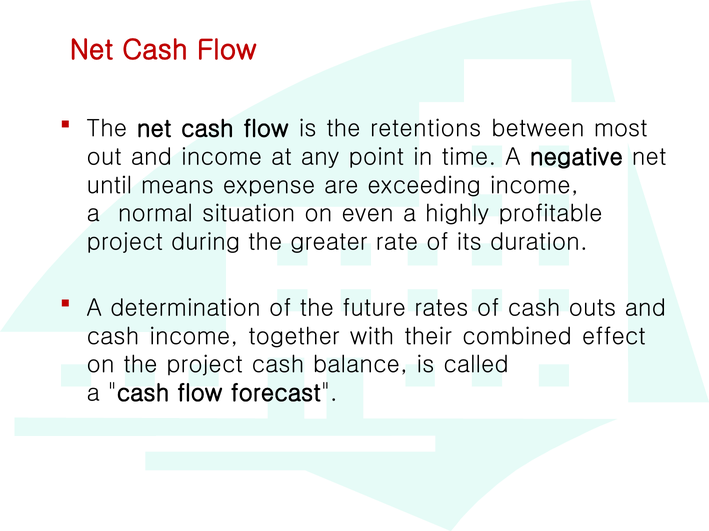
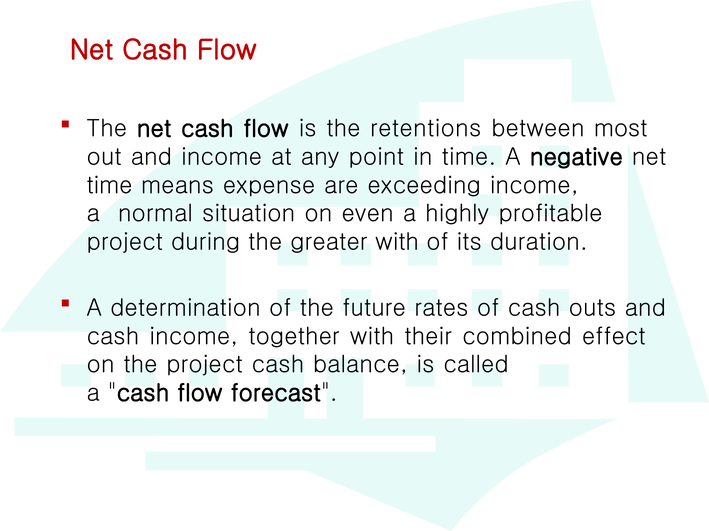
until: until -> time (109, 186)
greater rate: rate -> with (397, 242)
